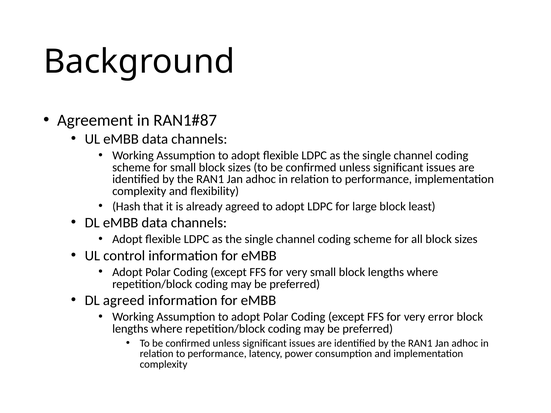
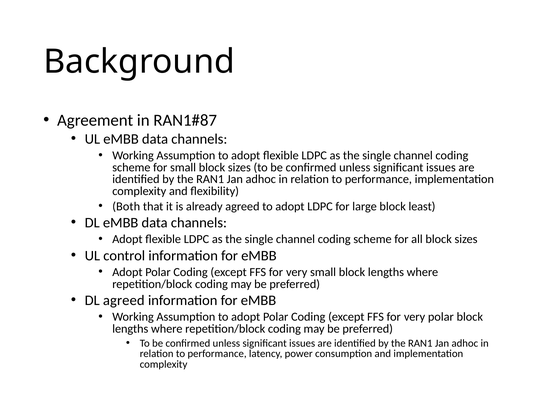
Hash: Hash -> Both (126, 207)
very error: error -> polar (441, 317)
